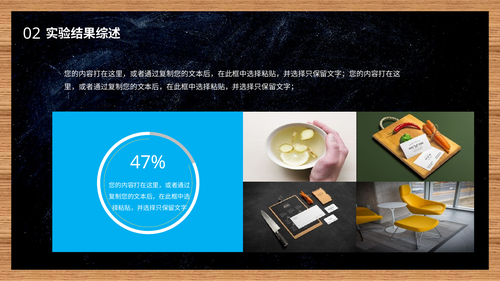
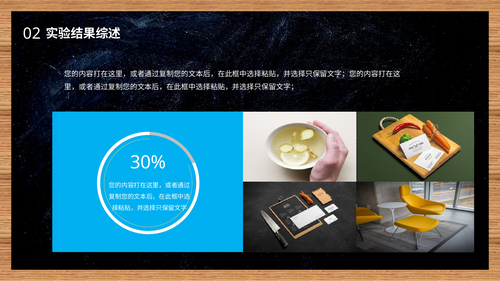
47%: 47% -> 30% (148, 163)
